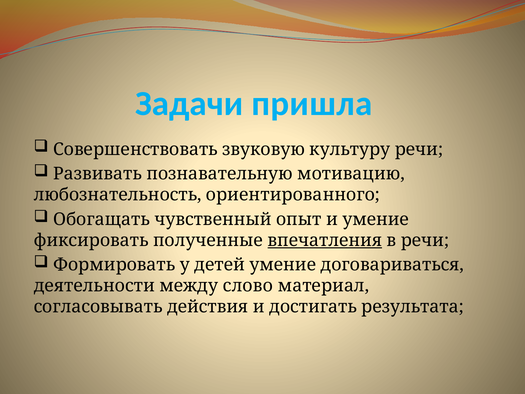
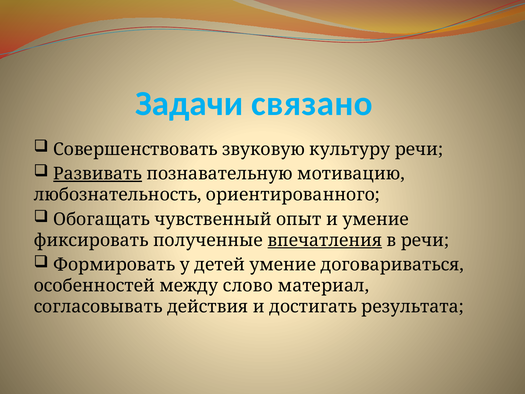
пришла: пришла -> связано (312, 104)
Развивать underline: none -> present (98, 174)
деятельности: деятельности -> особенностей (94, 286)
